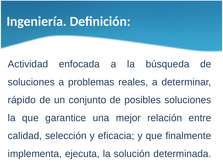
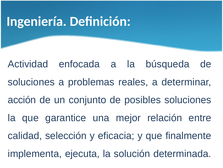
rápido: rápido -> acción (22, 100)
